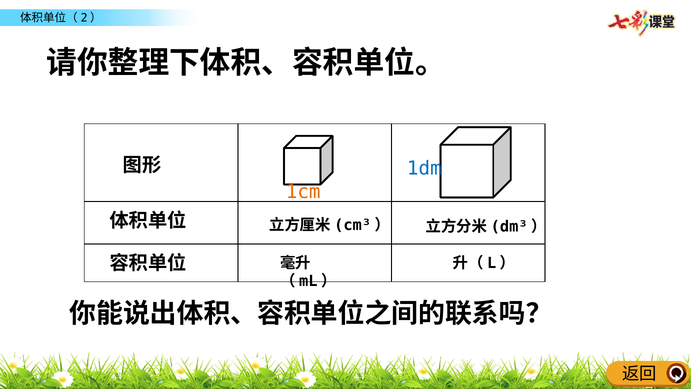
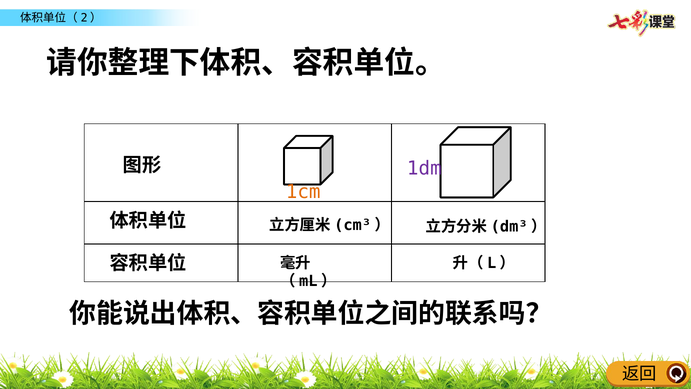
1dm colour: blue -> purple (424, 168)
